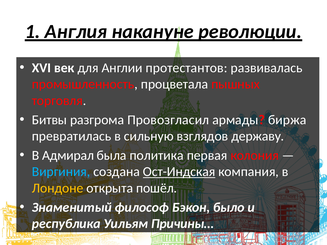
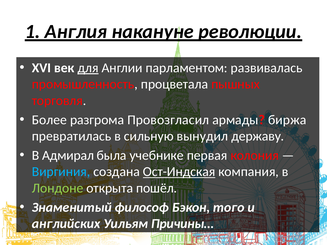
для underline: none -> present (88, 68)
протестантов: протестантов -> парламентом (187, 68)
Битвы: Битвы -> Более (49, 120)
взглядов: взглядов -> вынудил (202, 136)
политика: политика -> учебнике (157, 156)
Лондоне colour: yellow -> light green (58, 188)
было: было -> того (229, 208)
республика: республика -> английских (66, 224)
